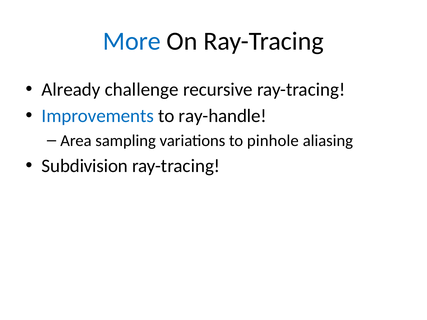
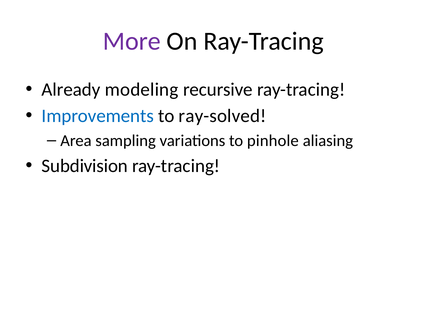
More colour: blue -> purple (132, 41)
challenge: challenge -> modeling (142, 90)
ray-handle: ray-handle -> ray-solved (223, 116)
